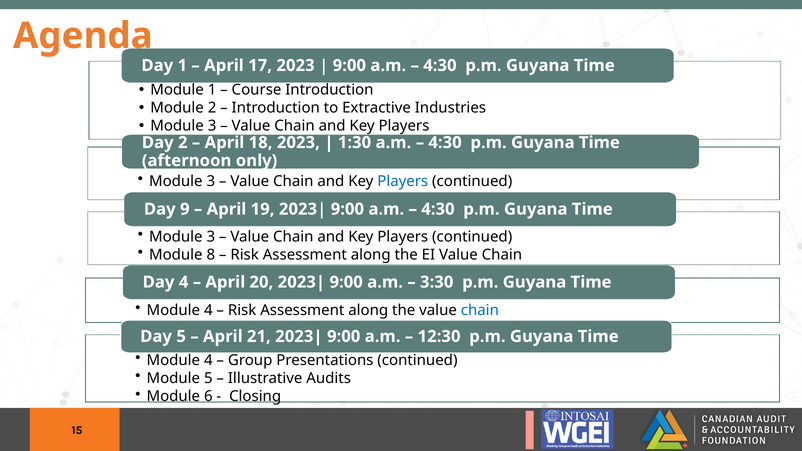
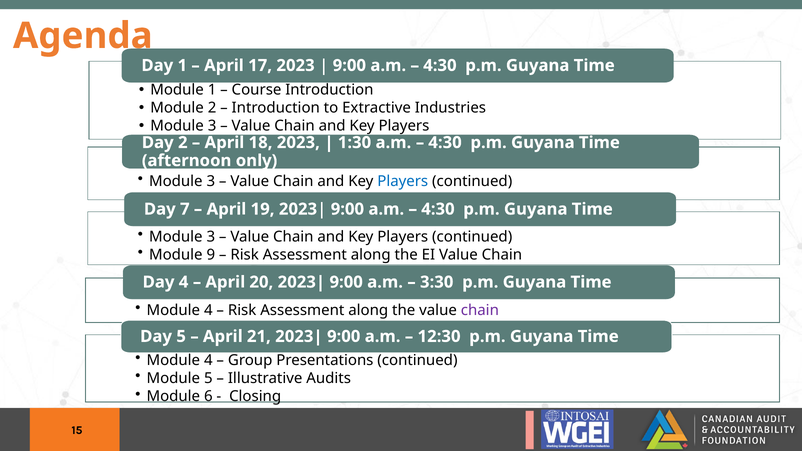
9: 9 -> 7 (185, 209)
8: 8 -> 9 (211, 255)
chain colour: blue -> purple (480, 310)
